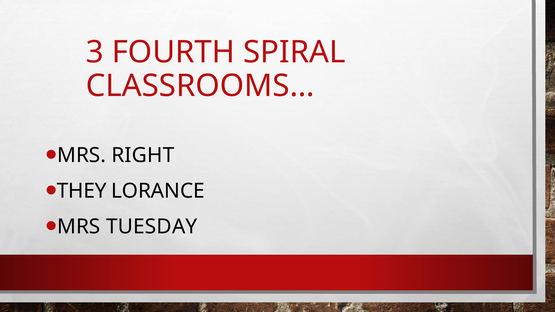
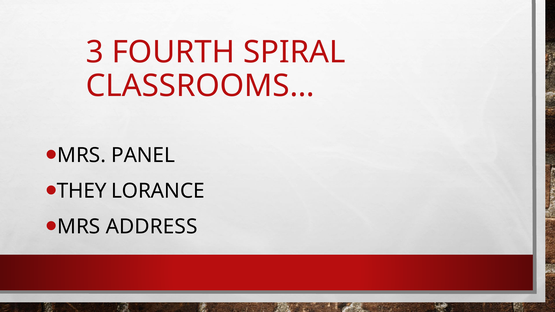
RIGHT: RIGHT -> PANEL (143, 155)
TUESDAY: TUESDAY -> ADDRESS (152, 227)
